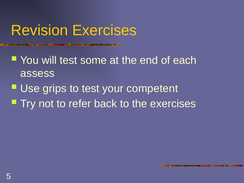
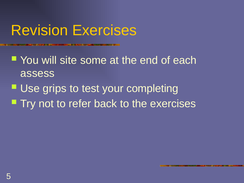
will test: test -> site (68, 60)
competent: competent -> completing (152, 88)
